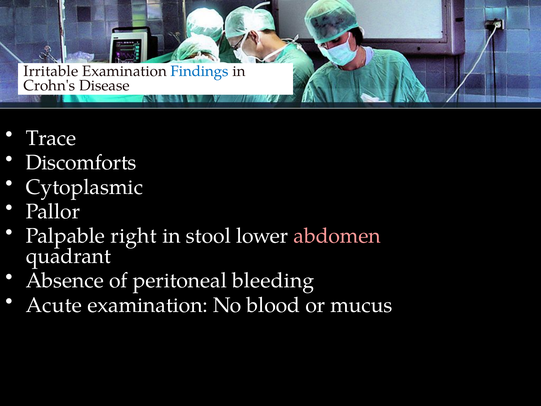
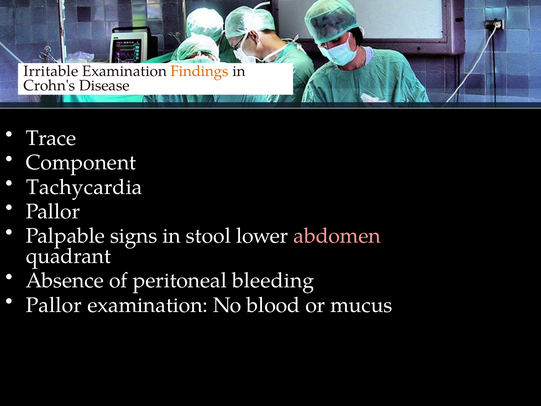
Findings colour: blue -> orange (200, 71)
Discomforts: Discomforts -> Component (81, 163)
Cytoplasmic: Cytoplasmic -> Tachycardia (84, 187)
right: right -> signs (134, 236)
Acute: Acute -> Pallor (54, 305)
